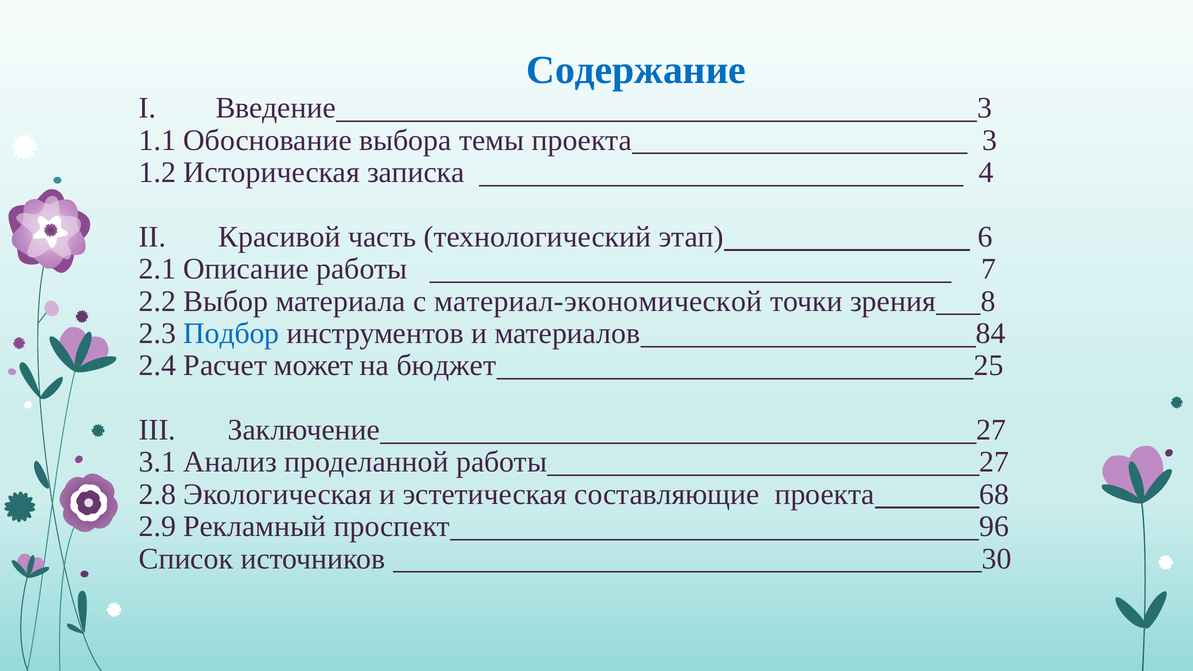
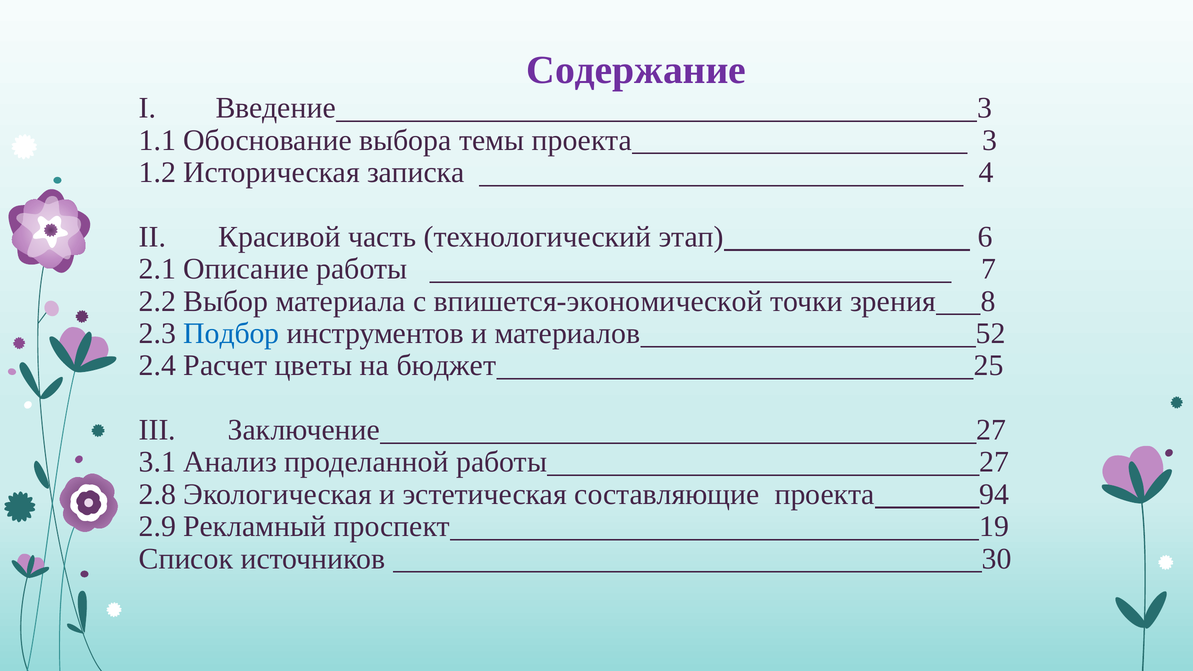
Содержание colour: blue -> purple (636, 70)
материал-экономической: материал-экономической -> впишется-экономической (598, 301)
84: 84 -> 52 (991, 333)
может: может -> цветы (313, 366)
68: 68 -> 94 (994, 494)
96: 96 -> 19 (994, 527)
